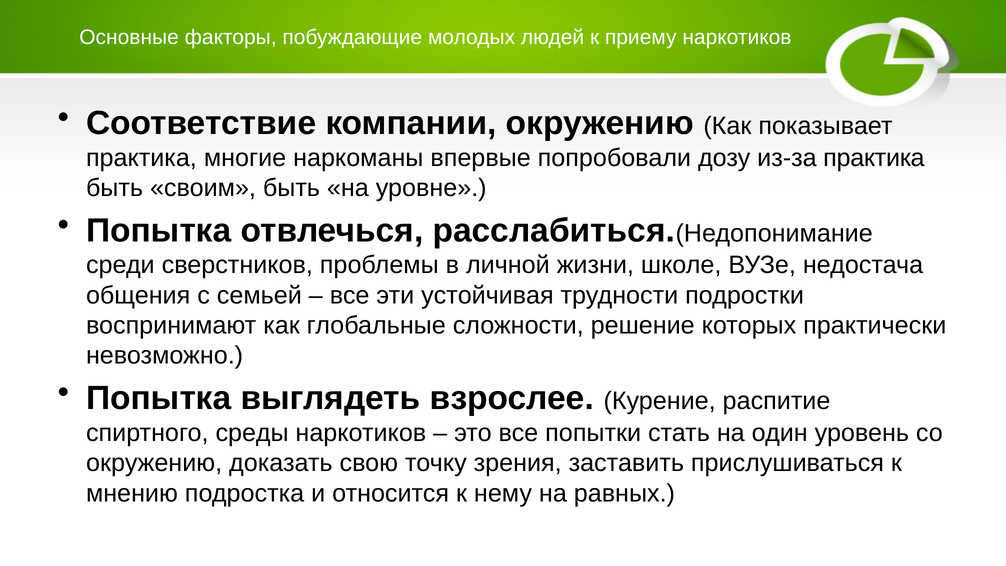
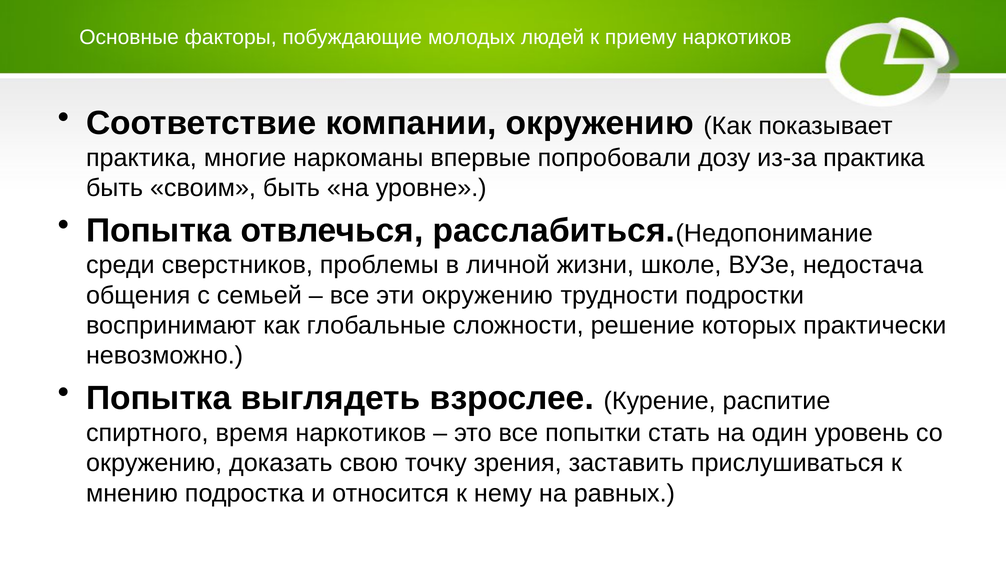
эти устойчивая: устойчивая -> окружению (487, 295)
среды: среды -> время (252, 433)
